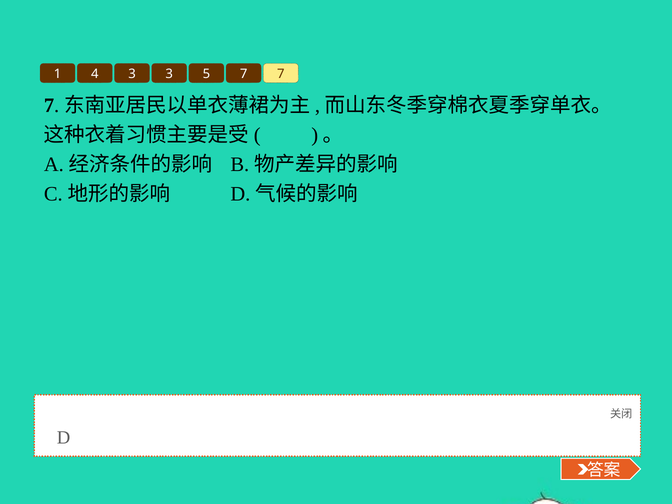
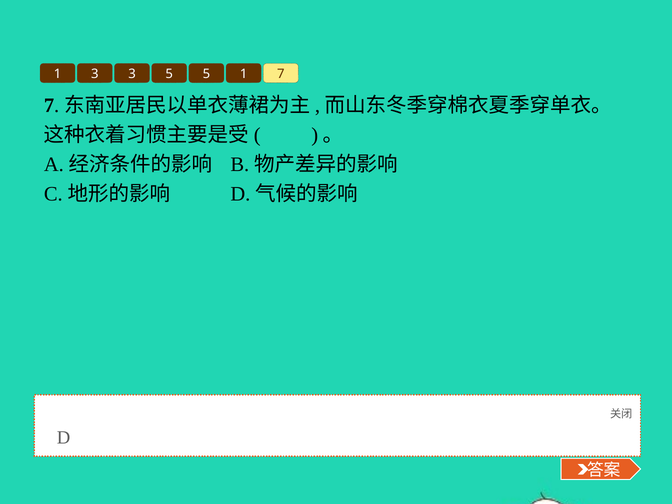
1 4: 4 -> 3 (95, 74)
3 3: 3 -> 5 (169, 74)
5 7: 7 -> 1 (244, 74)
